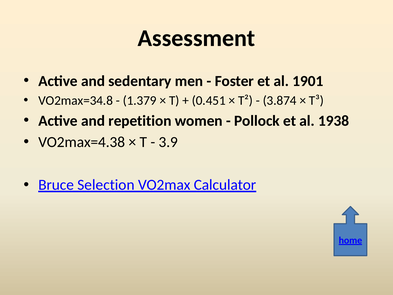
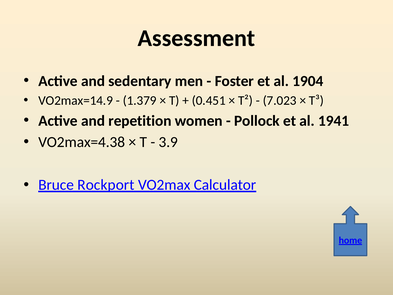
1901: 1901 -> 1904 (308, 81)
VO2max=34.8: VO2max=34.8 -> VO2max=14.9 (76, 100)
3.874: 3.874 -> 7.023 (280, 100)
1938: 1938 -> 1941 (334, 121)
Selection: Selection -> Rockport (106, 185)
